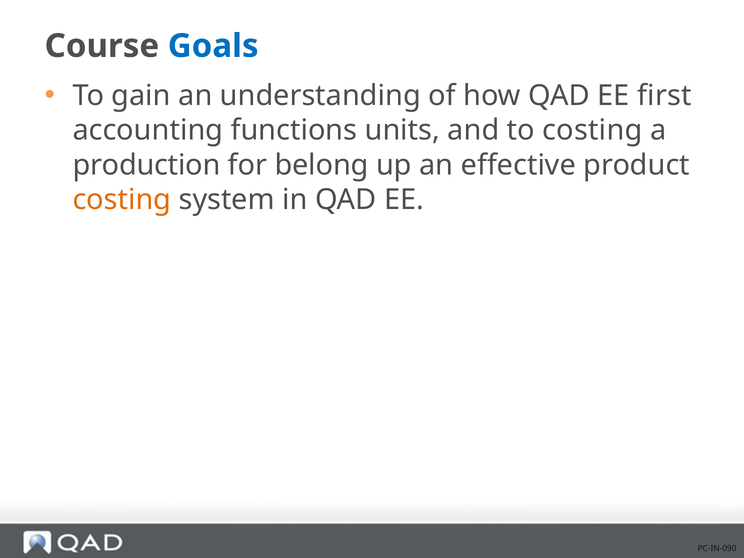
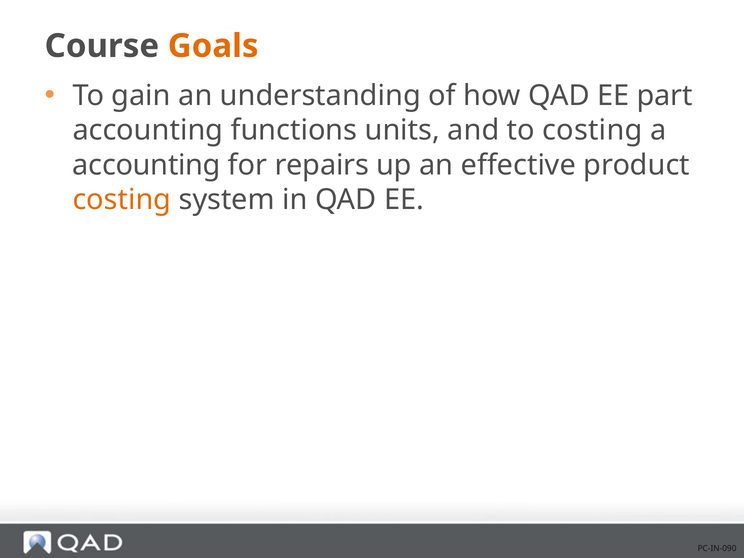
Goals colour: blue -> orange (213, 46)
first: first -> part (665, 96)
production: production -> accounting (147, 165)
belong: belong -> repairs (322, 165)
